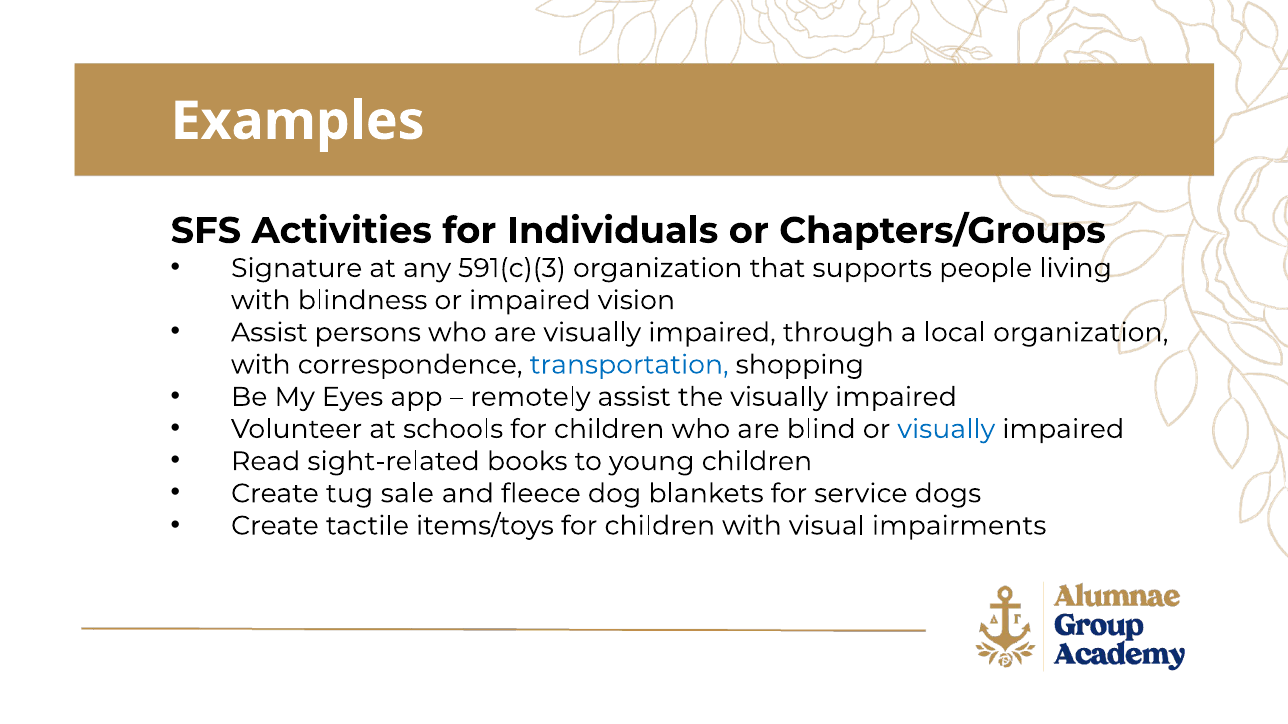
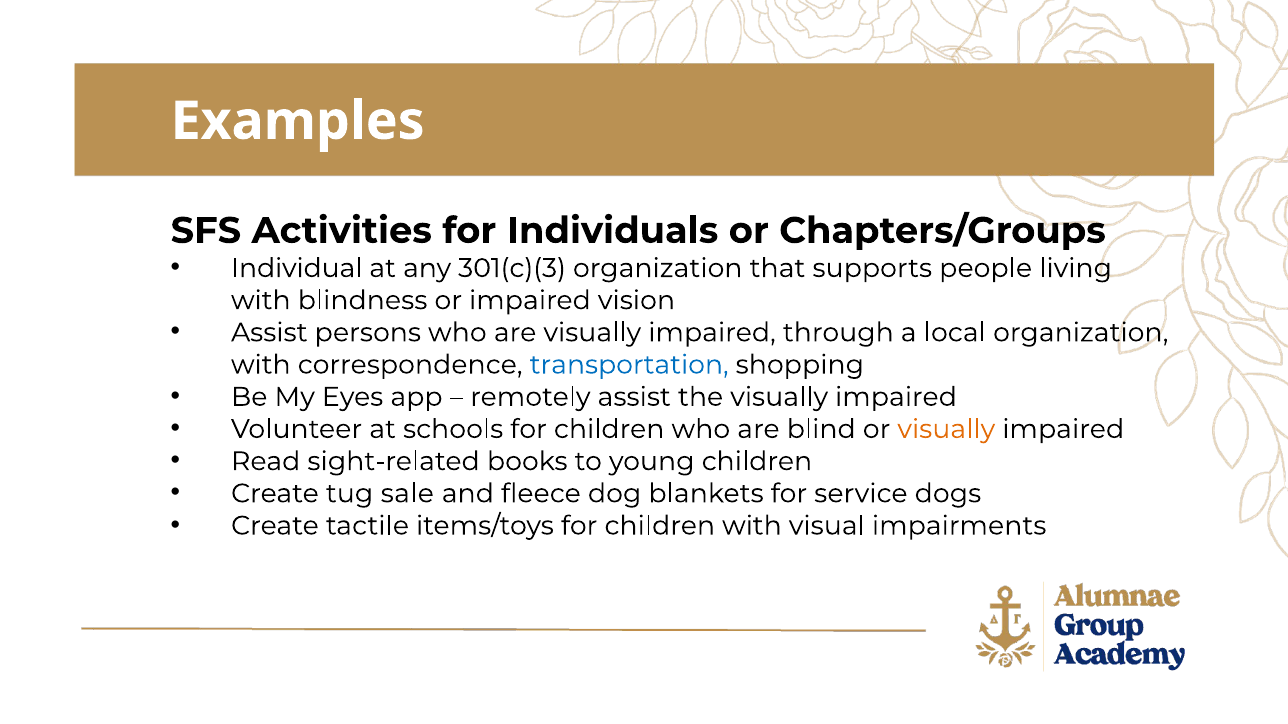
Signature: Signature -> Individual (297, 268)
591(c)(3: 591(c)(3 -> 301(c)(3 (512, 268)
visually colour: blue -> orange (946, 429)
